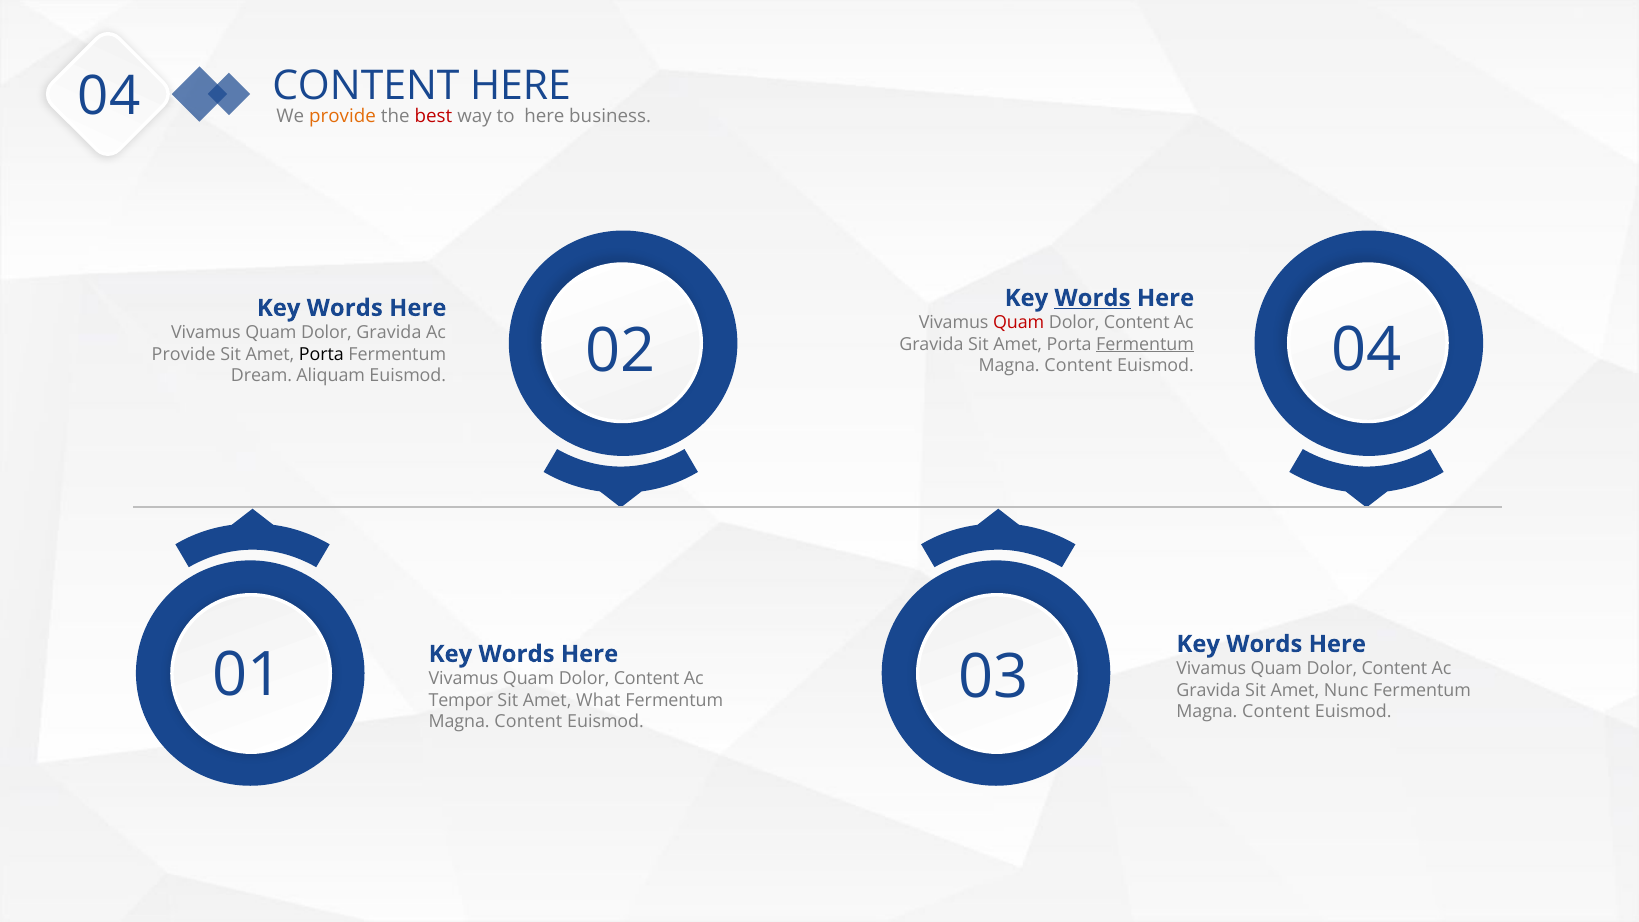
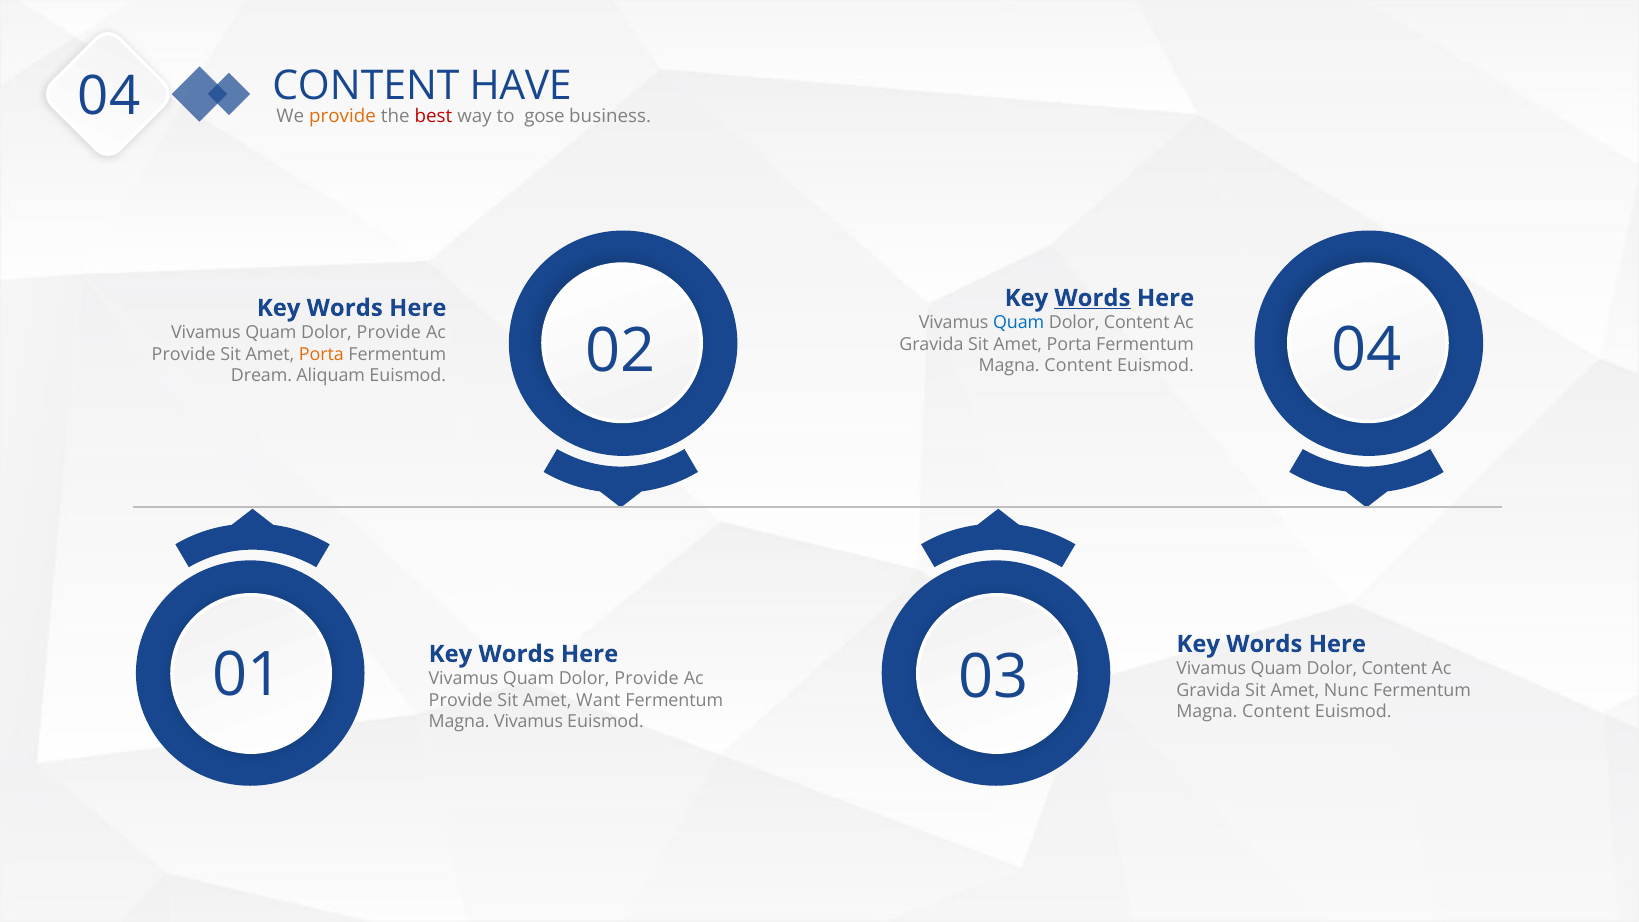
CONTENT HERE: HERE -> HAVE (521, 86)
to here: here -> gose (544, 116)
Quam colour: red -> blue (1019, 323)
Gravida: Gravida -> Provide (389, 333)
Fermentum underline: present -> none (1145, 344)
Porta colour: black -> orange (321, 354)
Content: Content -> Provide (647, 679)
Tempor: Tempor -> Provide (461, 700)
What: What -> Want (598, 700)
Content: Content -> Vivamus (529, 722)
